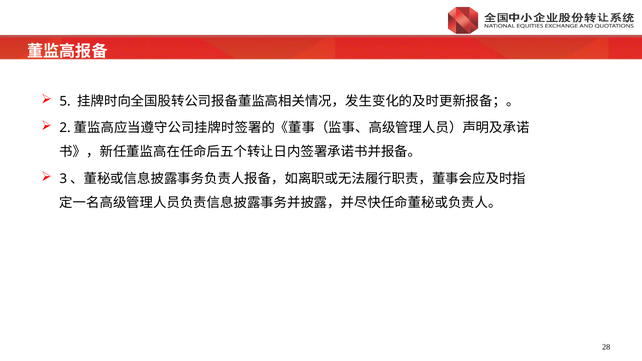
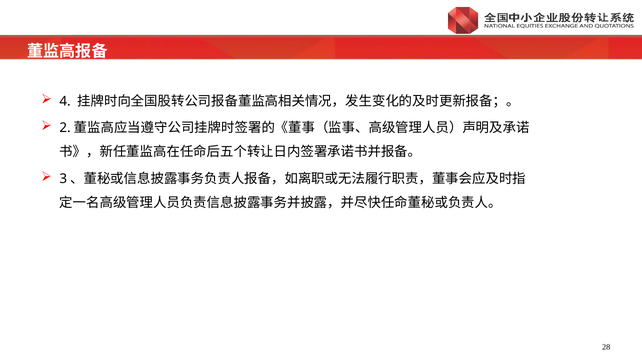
5: 5 -> 4 (65, 101)
